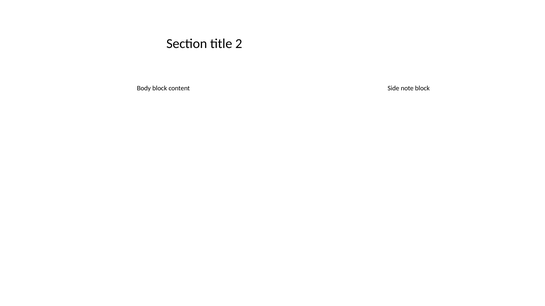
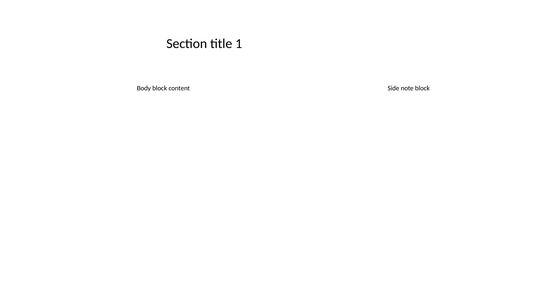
2: 2 -> 1 (239, 44)
